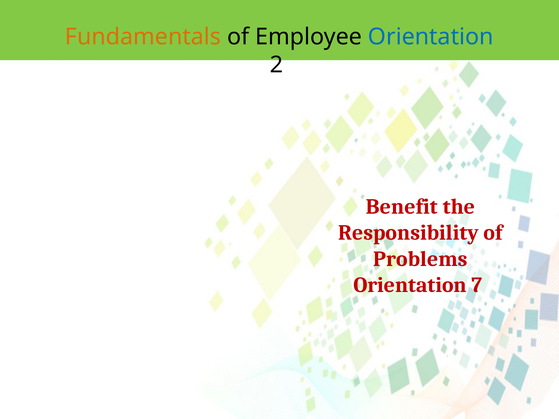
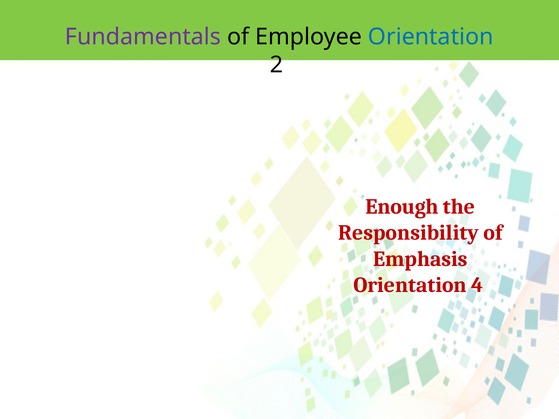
Fundamentals colour: orange -> purple (143, 37)
Benefit: Benefit -> Enough (402, 207)
Problems: Problems -> Emphasis (420, 259)
7: 7 -> 4 (477, 285)
